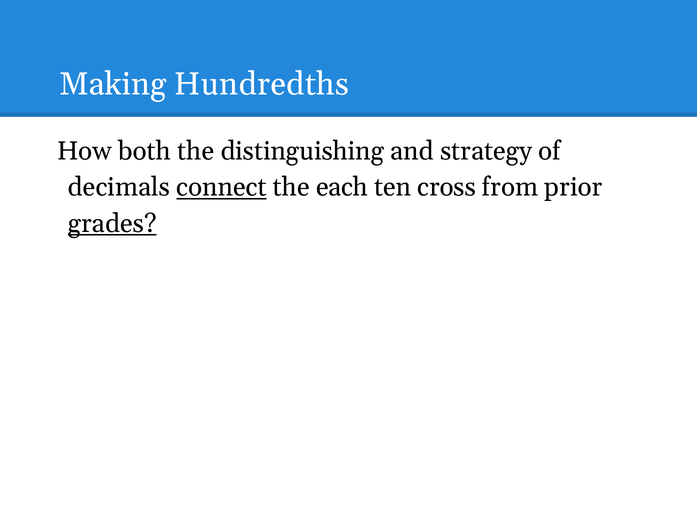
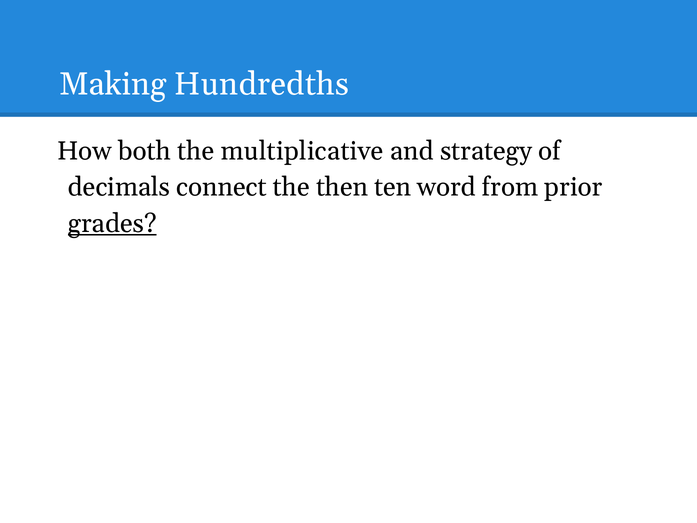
distinguishing: distinguishing -> multiplicative (302, 151)
connect underline: present -> none (222, 187)
each: each -> then (342, 187)
cross: cross -> word (447, 187)
